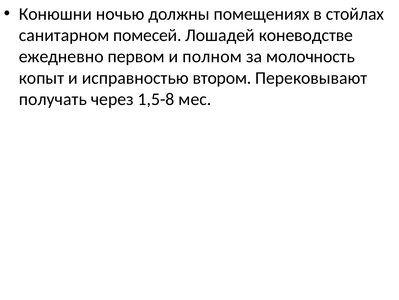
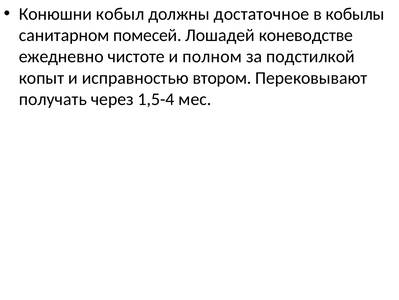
ночью: ночью -> кобыл (120, 14)
помещениях: помещениях -> достаточное (262, 14)
стойлах: стойлах -> кобылы (355, 14)
первом: первом -> чистоте (136, 56)
молочность: молочность -> подстилкой (310, 56)
1,5-8: 1,5-8 -> 1,5-4 (156, 99)
